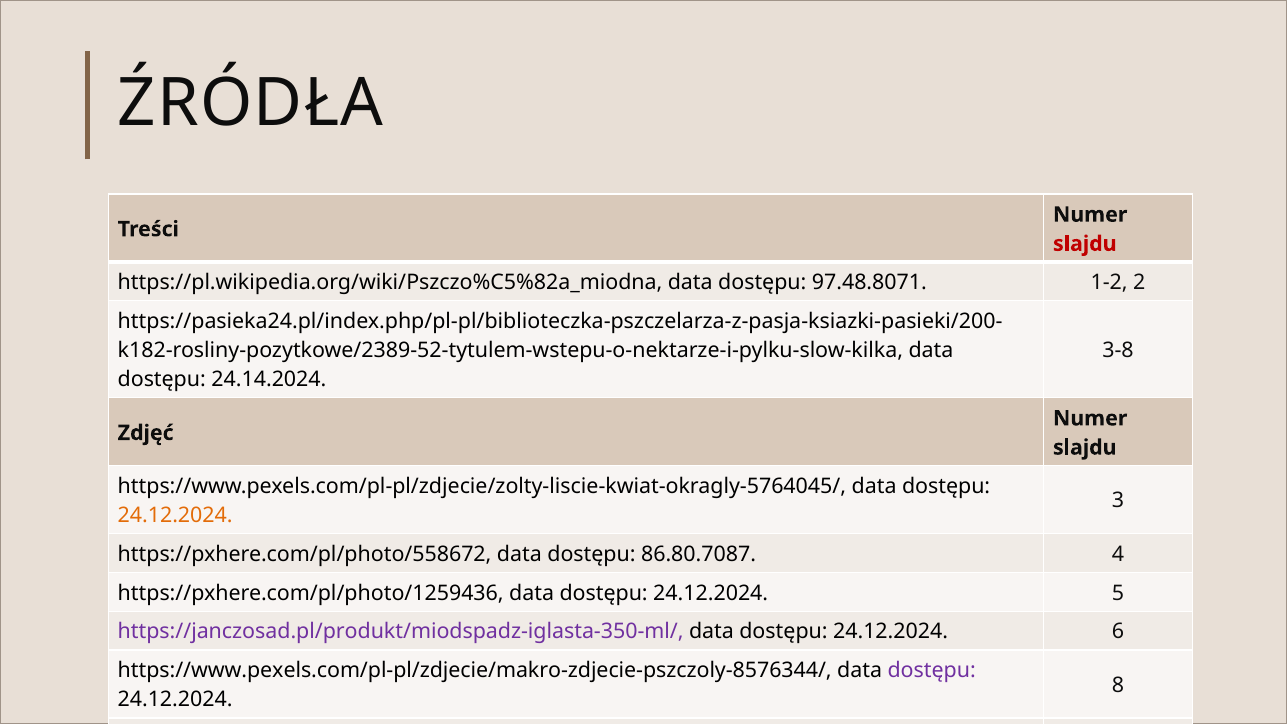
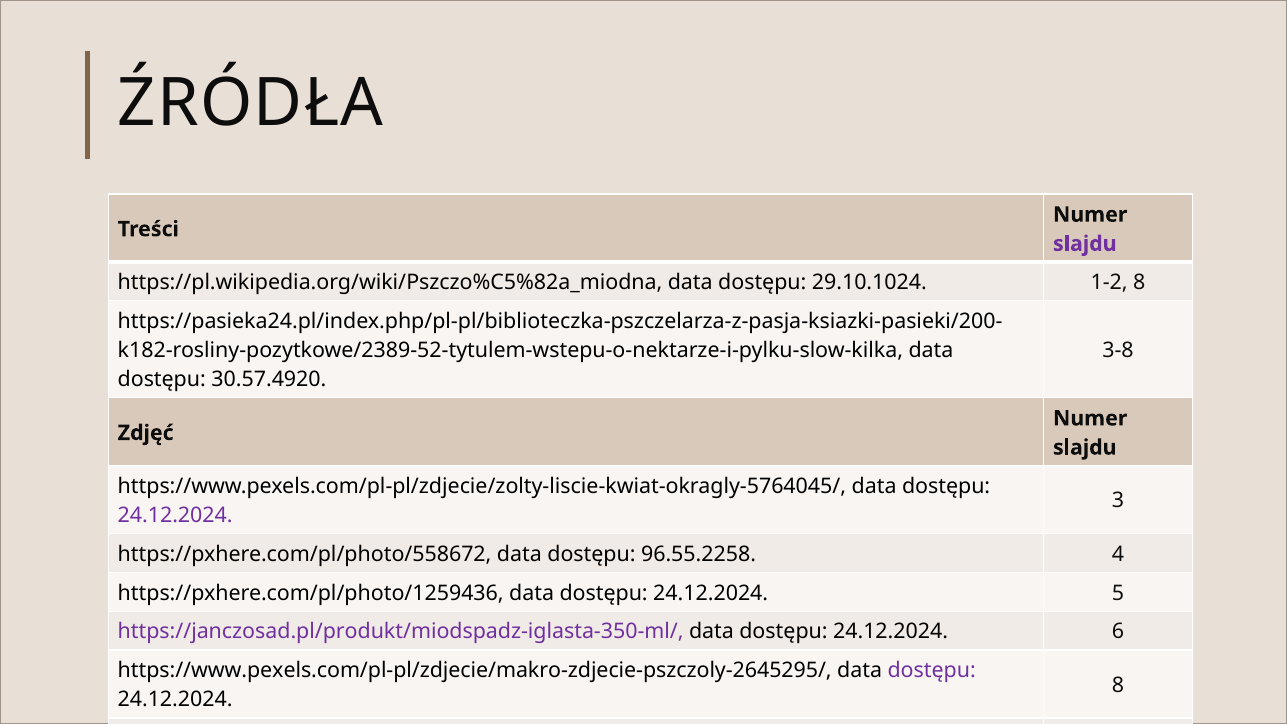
slajdu colour: red -> purple (1085, 244)
97.48.8071: 97.48.8071 -> 29.10.1024 (869, 283)
1-2 2: 2 -> 8 (1139, 283)
24.14.2024: 24.14.2024 -> 30.57.4920 (269, 380)
24.12.2024 colour: orange -> purple (175, 515)
86.80.7087: 86.80.7087 -> 96.55.2258 (699, 554)
https://www.pexels.com/pl-pl/zdjecie/makro-zdjecie-pszczoly-8576344/: https://www.pexels.com/pl-pl/zdjecie/makro-zdjecie-pszczoly-8576344/ -> https://www.pexels.com/pl-pl/zdjecie/makro-zdjecie-pszczoly-2645295/ (475, 671)
